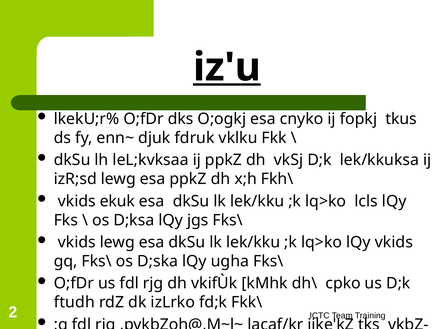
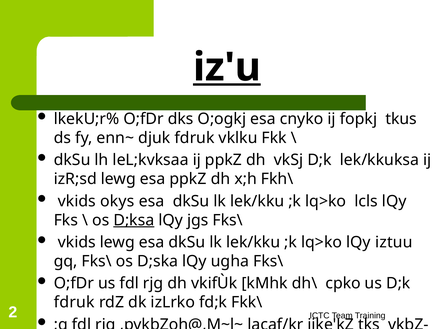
ekuk: ekuk -> okys (117, 201)
D;ksa underline: none -> present (134, 220)
lQy vkids: vkids -> iztuu (394, 242)
ftudh: ftudh -> fdruk (74, 303)
